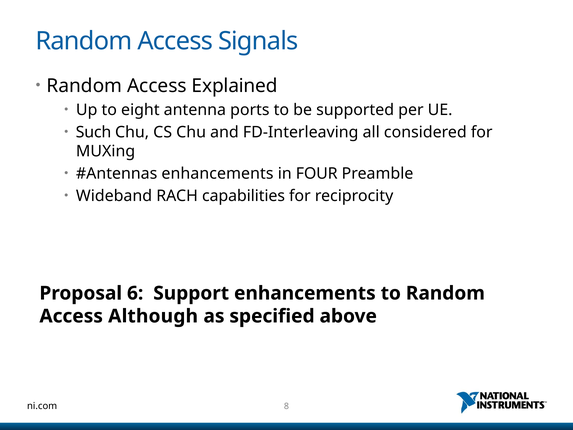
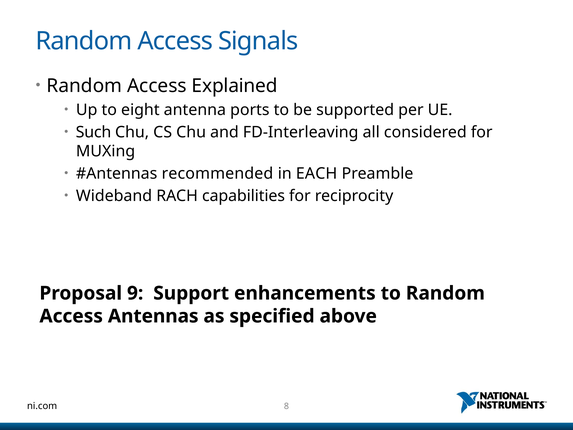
enhancements: enhancements -> recommended (217, 174)
FOUR: FOUR -> EACH (317, 174)
6: 6 -> 9 (135, 293)
Although: Although -> Antennas (153, 316)
